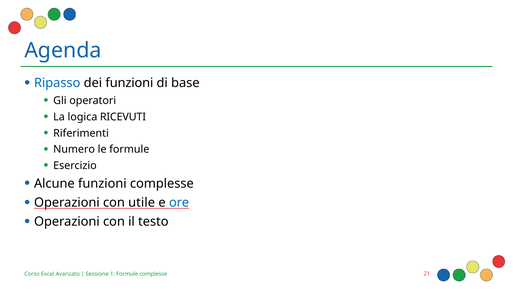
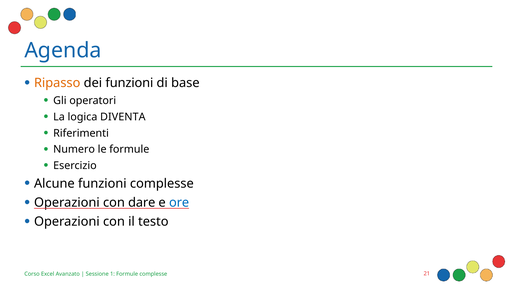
Ripasso colour: blue -> orange (57, 83)
RICEVUTI: RICEVUTI -> DIVENTA (123, 117)
utile: utile -> dare (142, 202)
